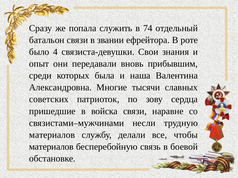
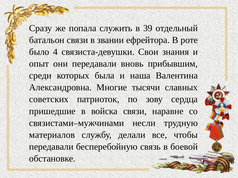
74: 74 -> 39 (148, 28)
материалов: материалов -> передавали (51, 147)
